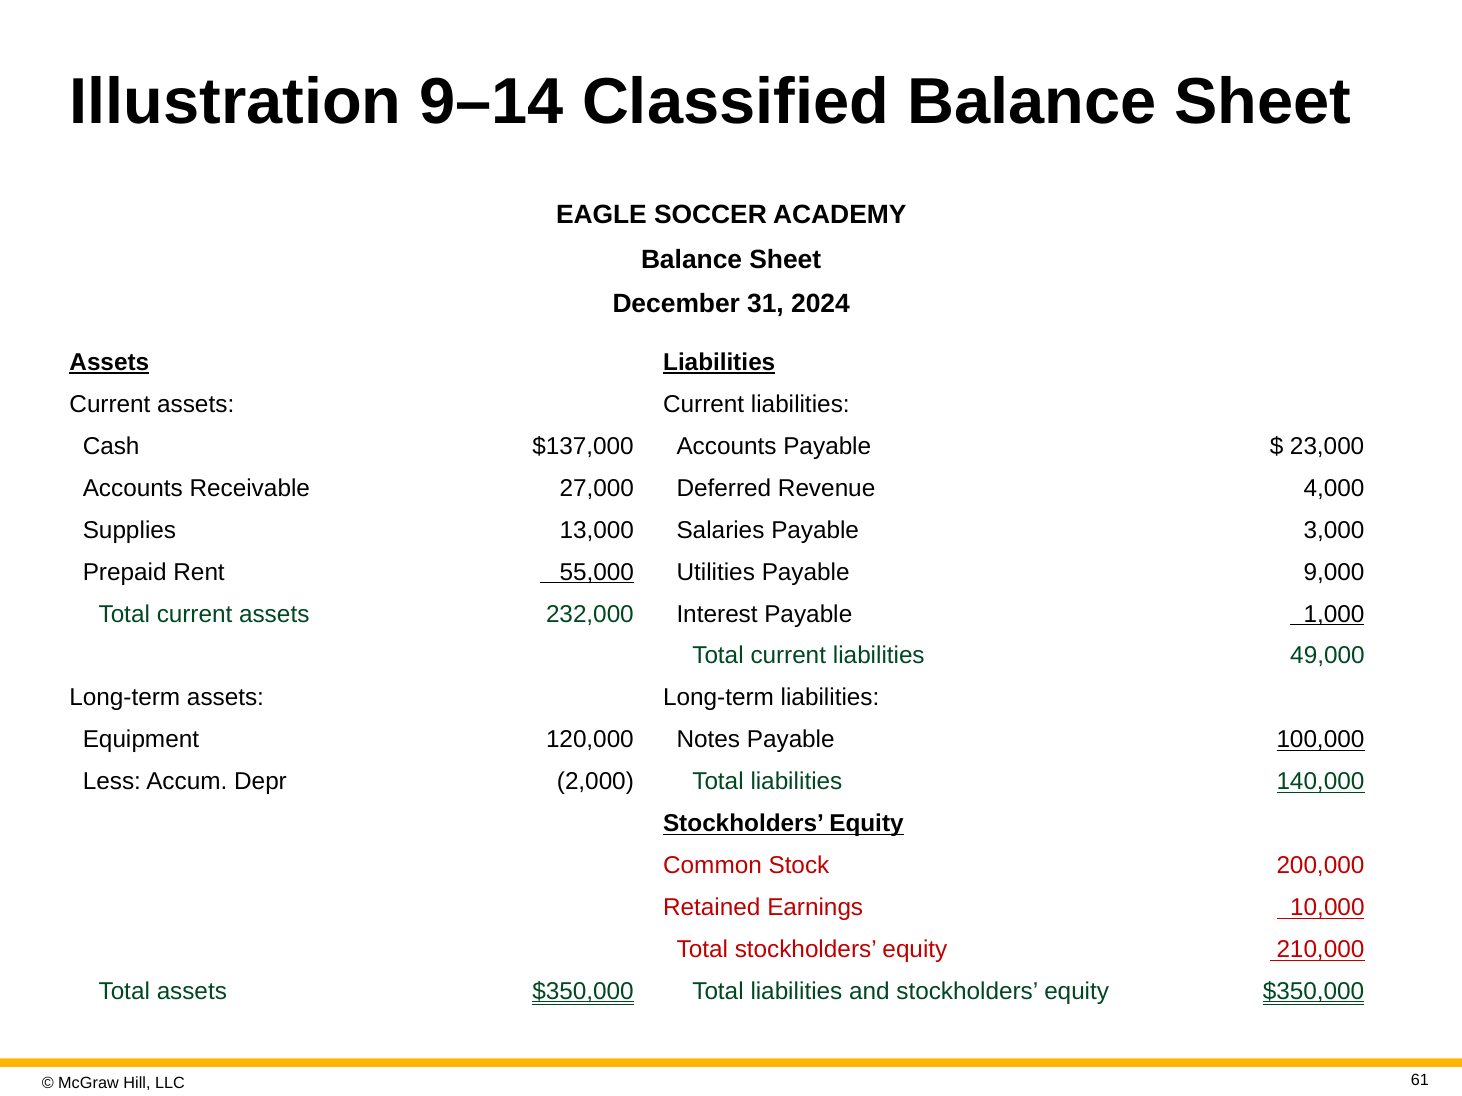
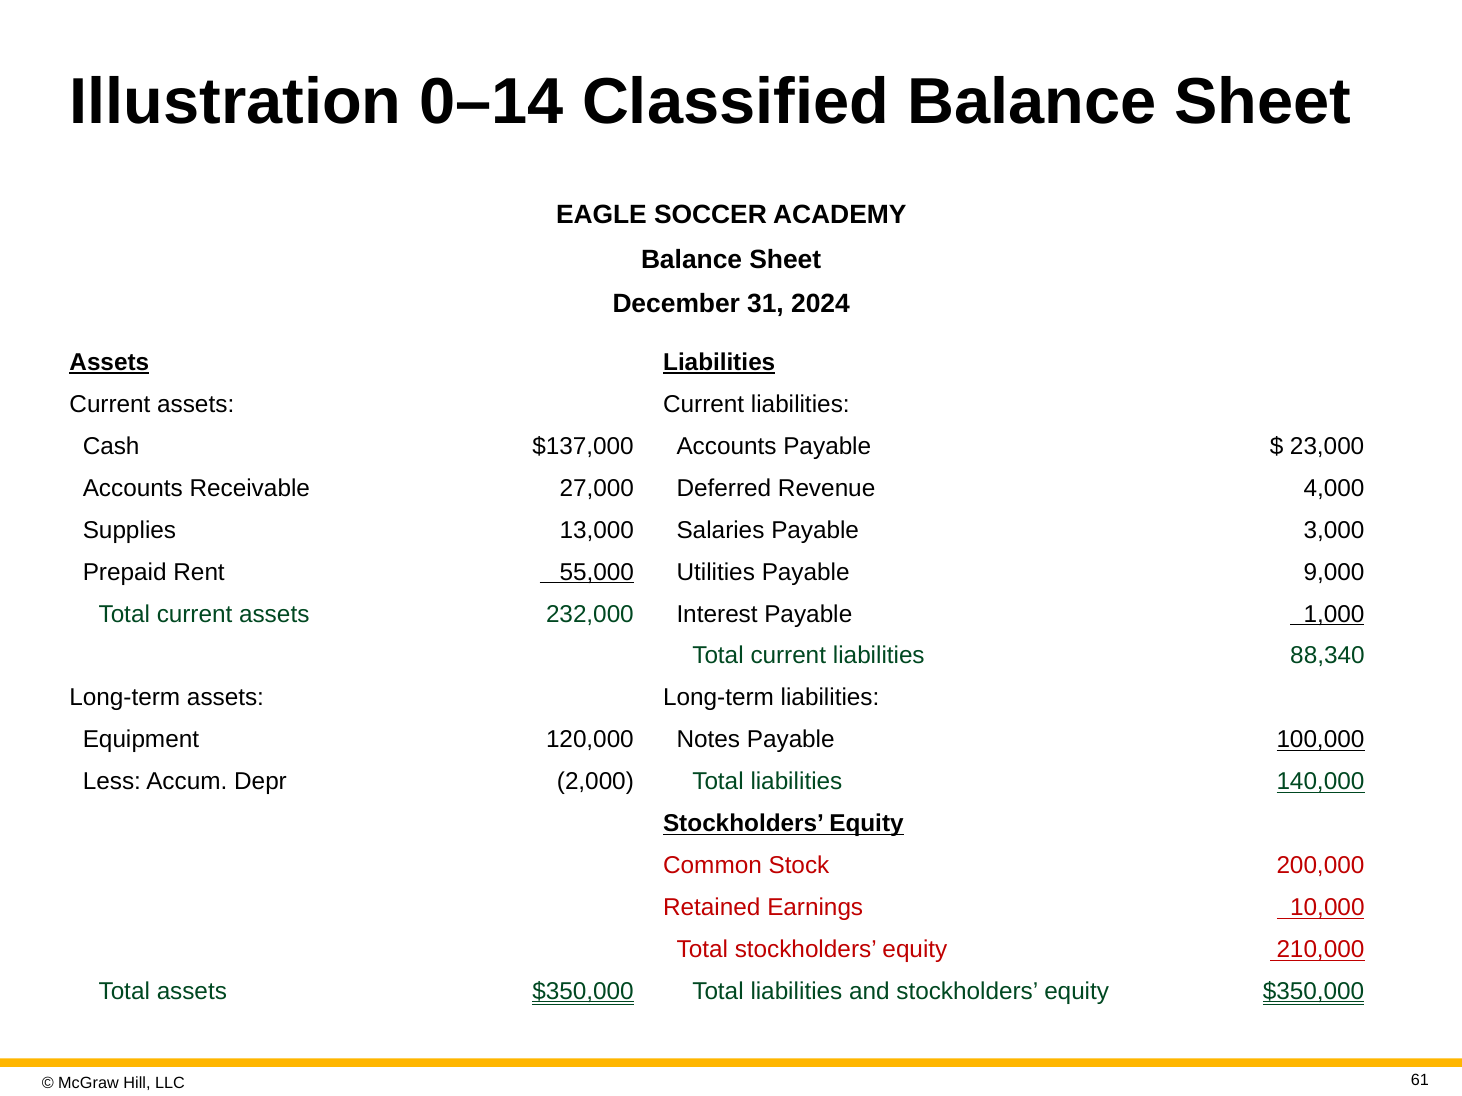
9–14: 9–14 -> 0–14 (492, 103)
49,000: 49,000 -> 88,340 (1327, 656)
